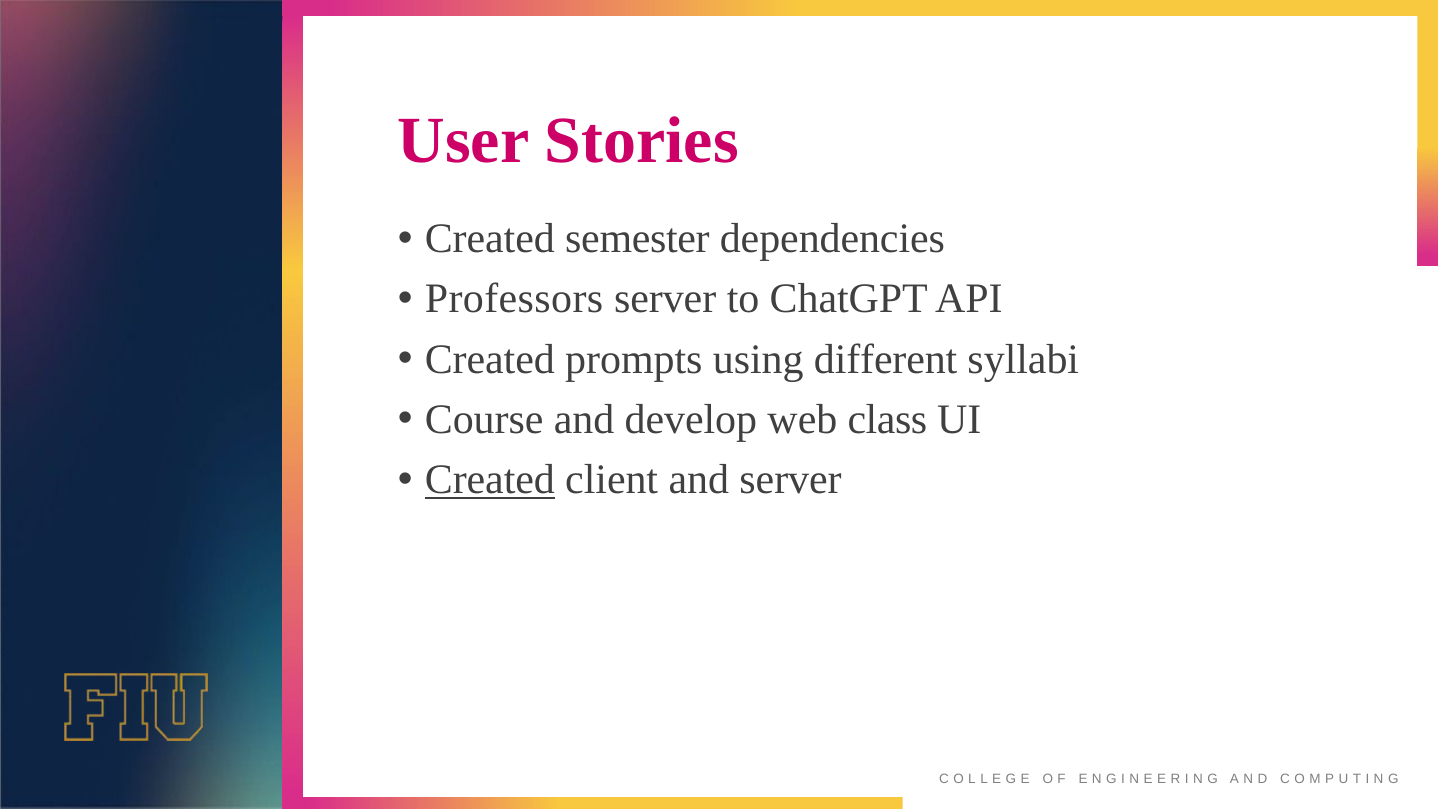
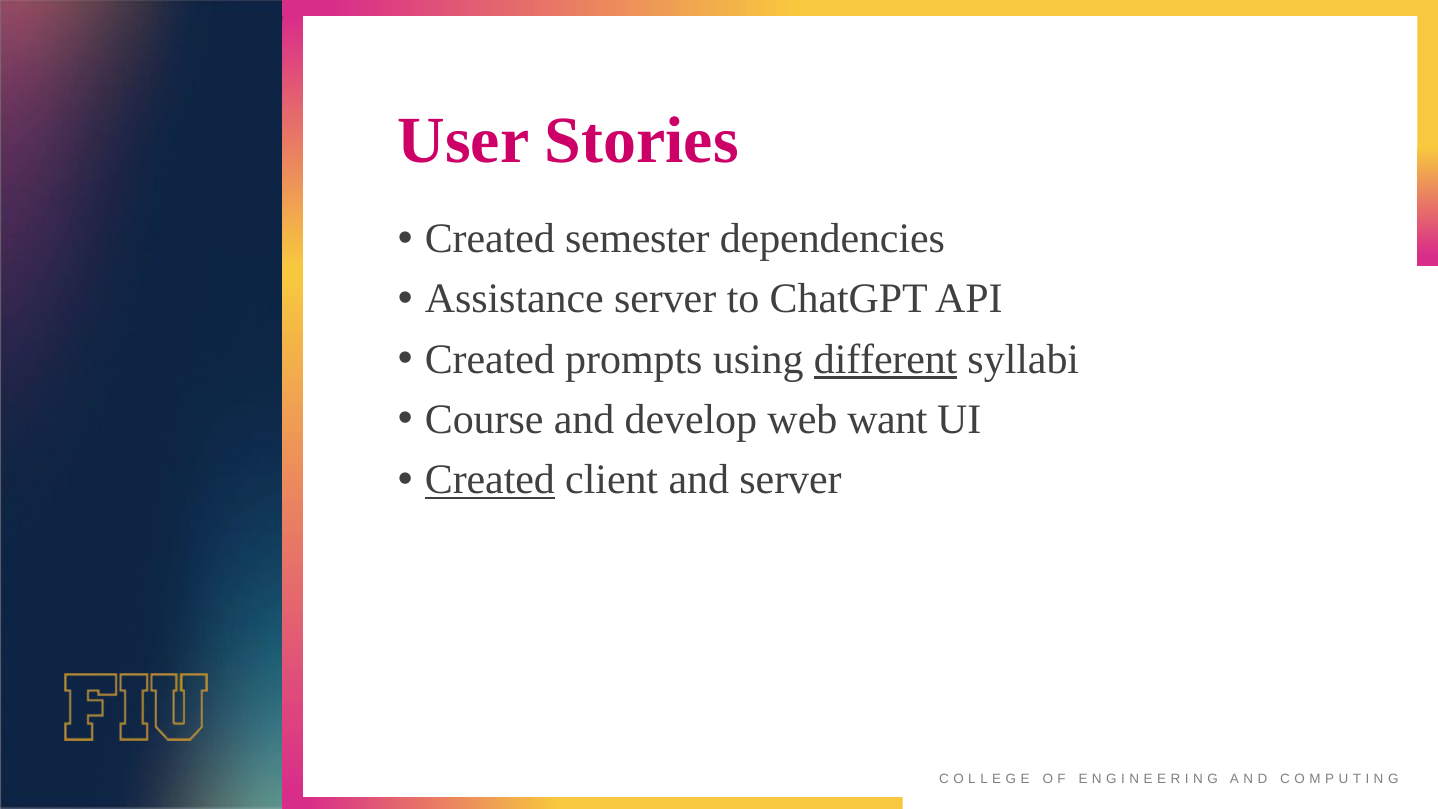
Professors: Professors -> Assistance (514, 299)
different underline: none -> present (886, 359)
class: class -> want (887, 420)
